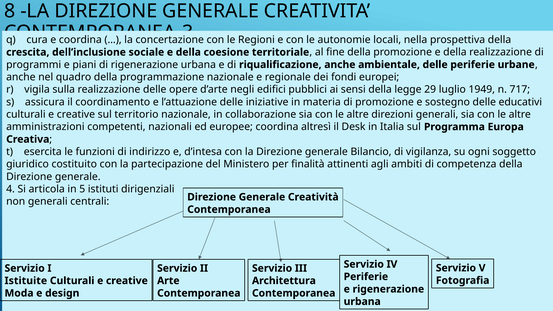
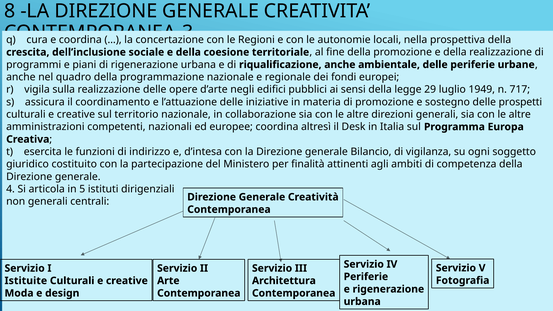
educativi: educativi -> prospetti (520, 102)
